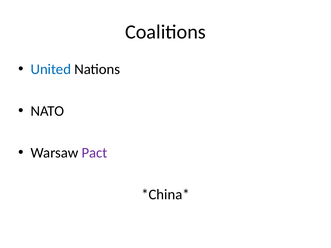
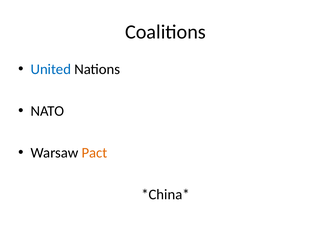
Pact colour: purple -> orange (94, 153)
